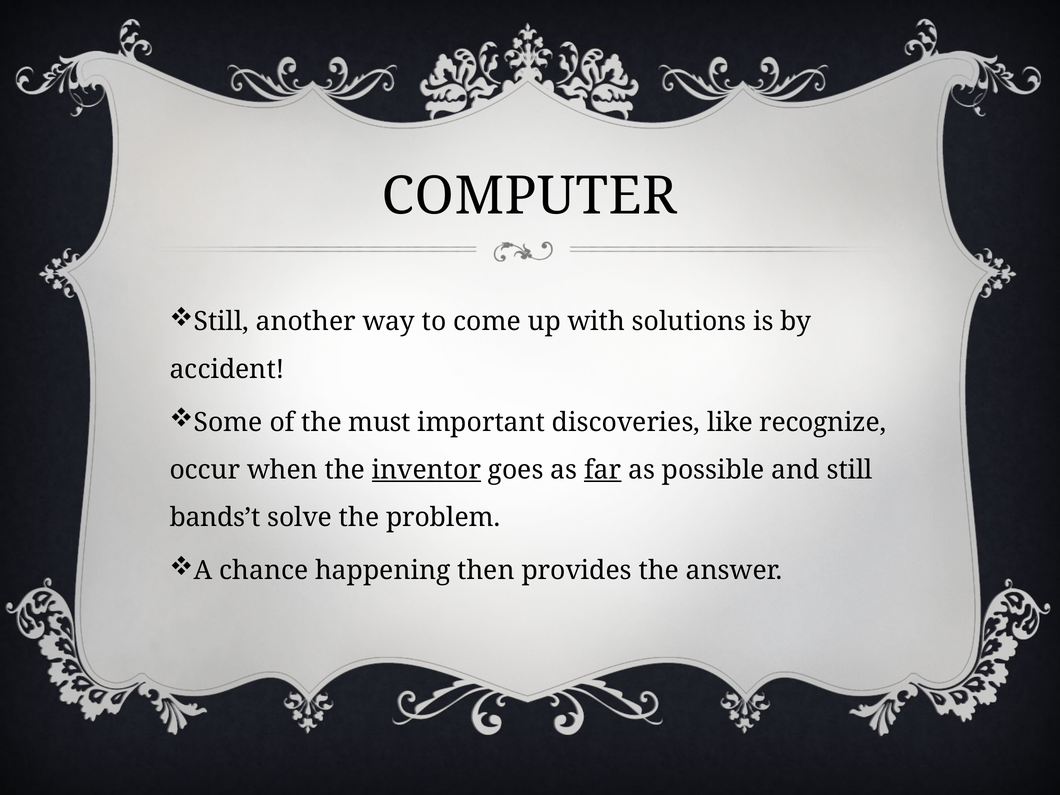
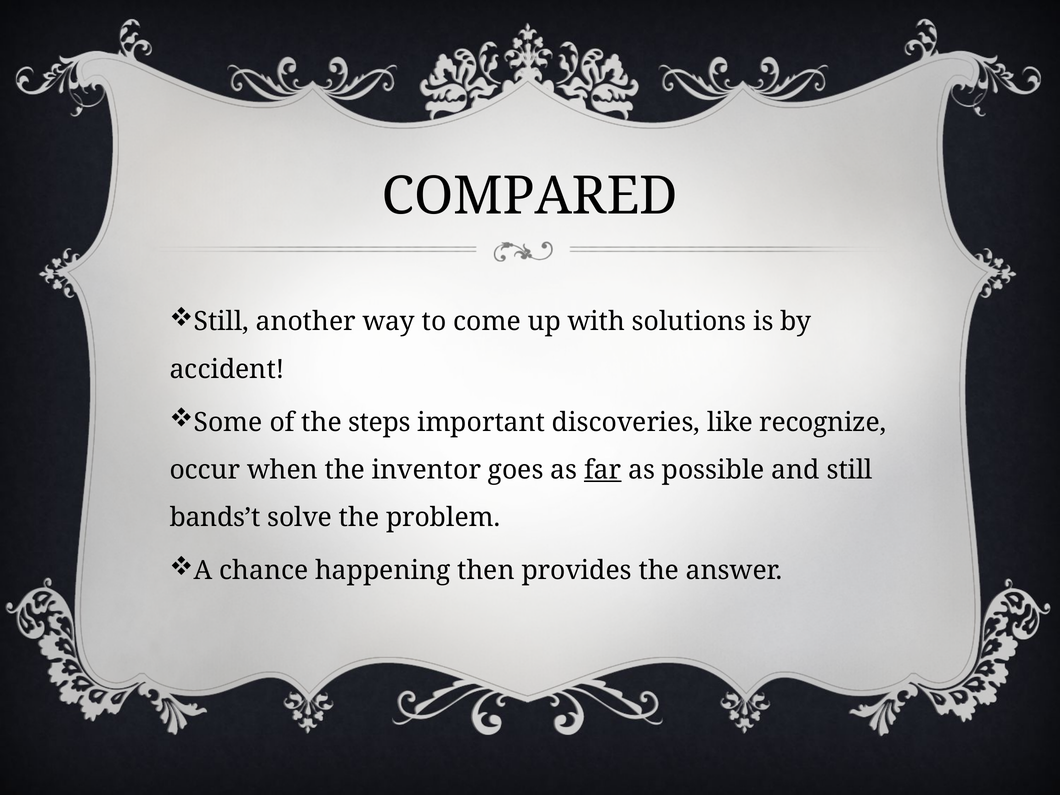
COMPUTER: COMPUTER -> COMPARED (530, 196)
must: must -> steps (380, 422)
inventor underline: present -> none (426, 470)
